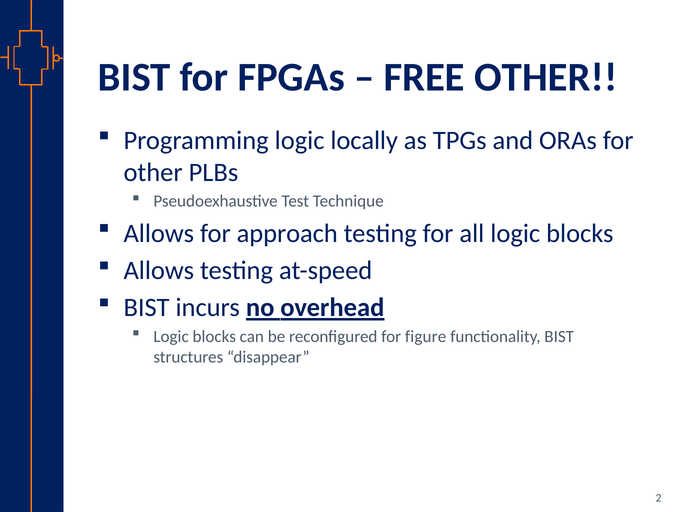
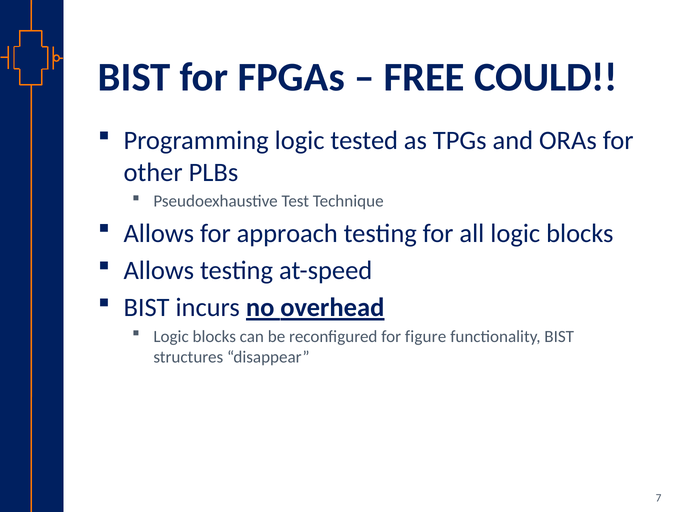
FREE OTHER: OTHER -> COULD (546, 77)
locally: locally -> tested (364, 141)
2: 2 -> 7 (659, 498)
